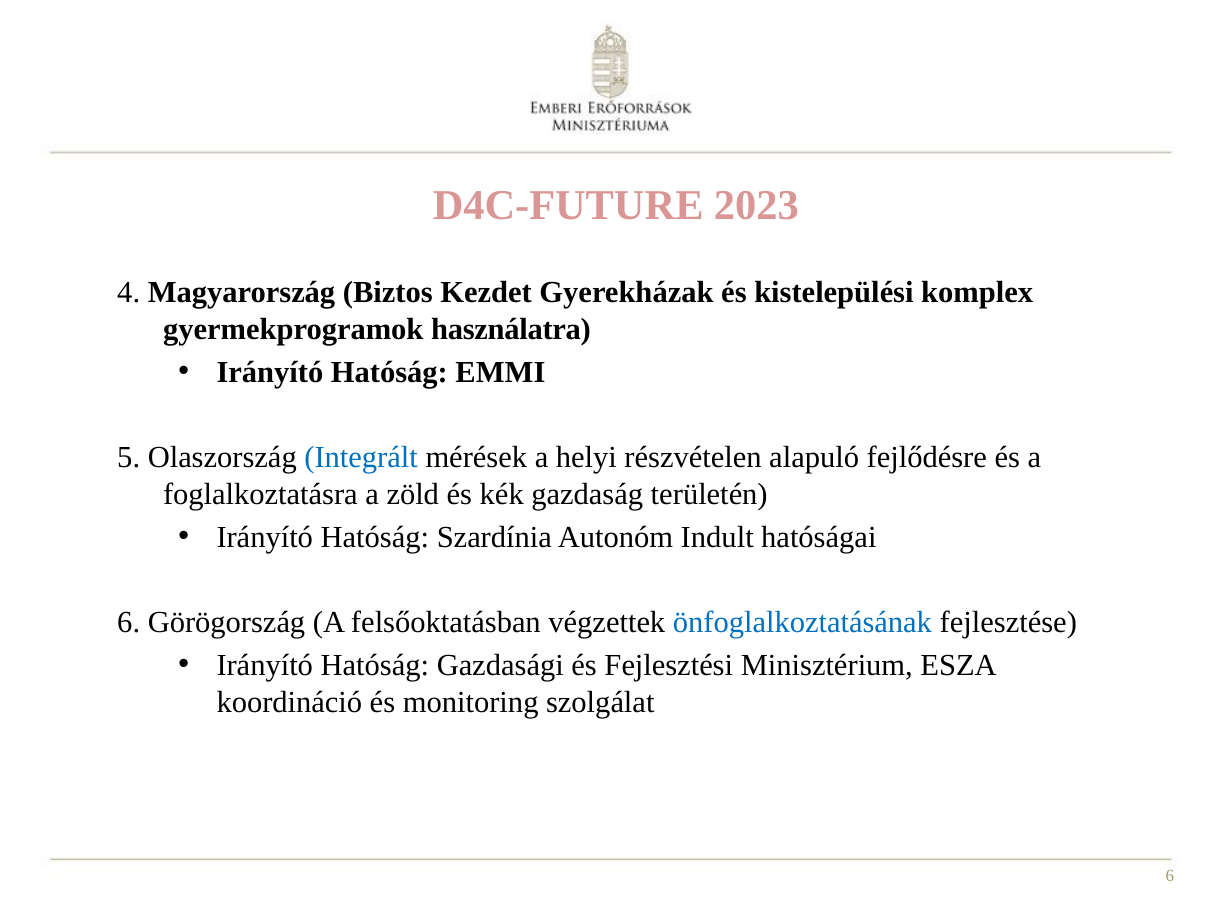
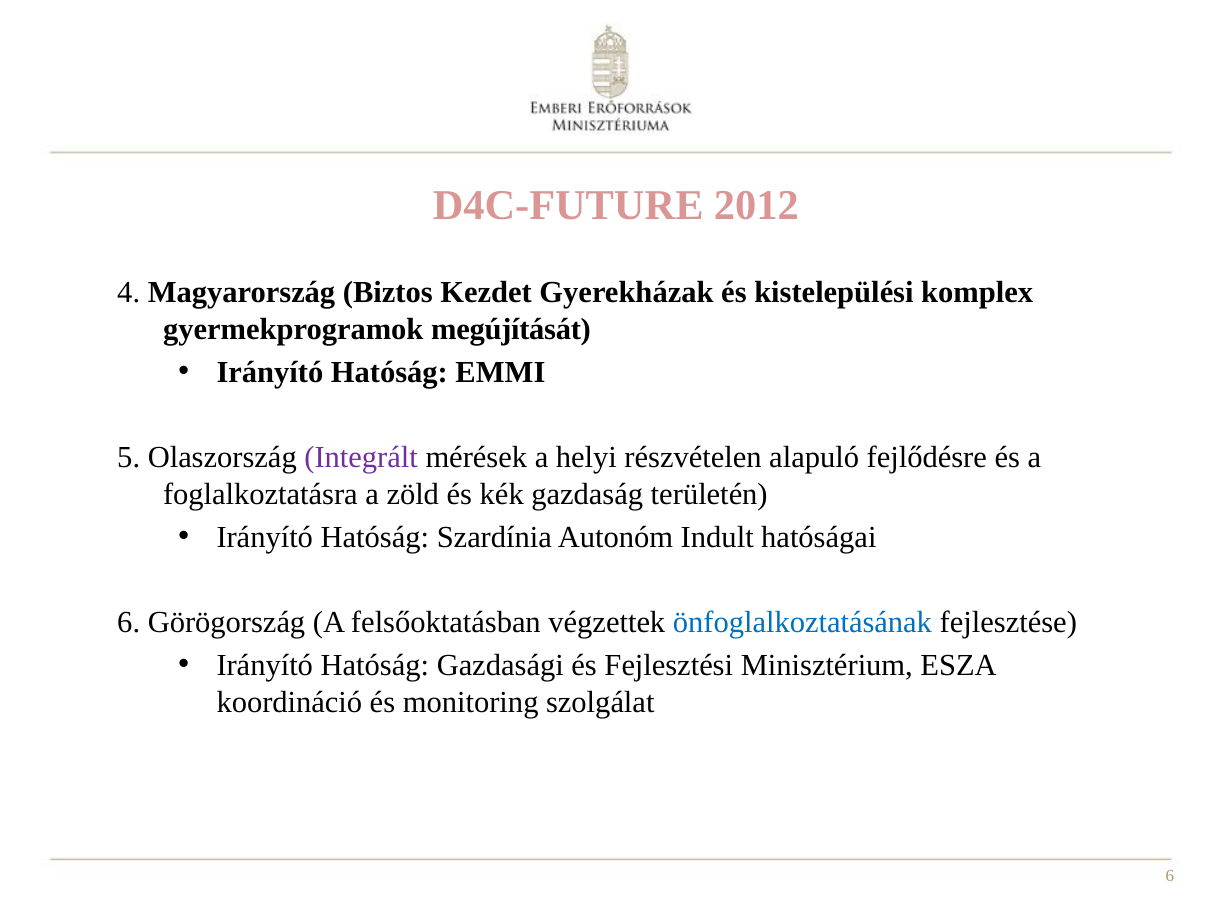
2023: 2023 -> 2012 (756, 206)
használatra: használatra -> megújítását (511, 329)
Integrált colour: blue -> purple (361, 457)
